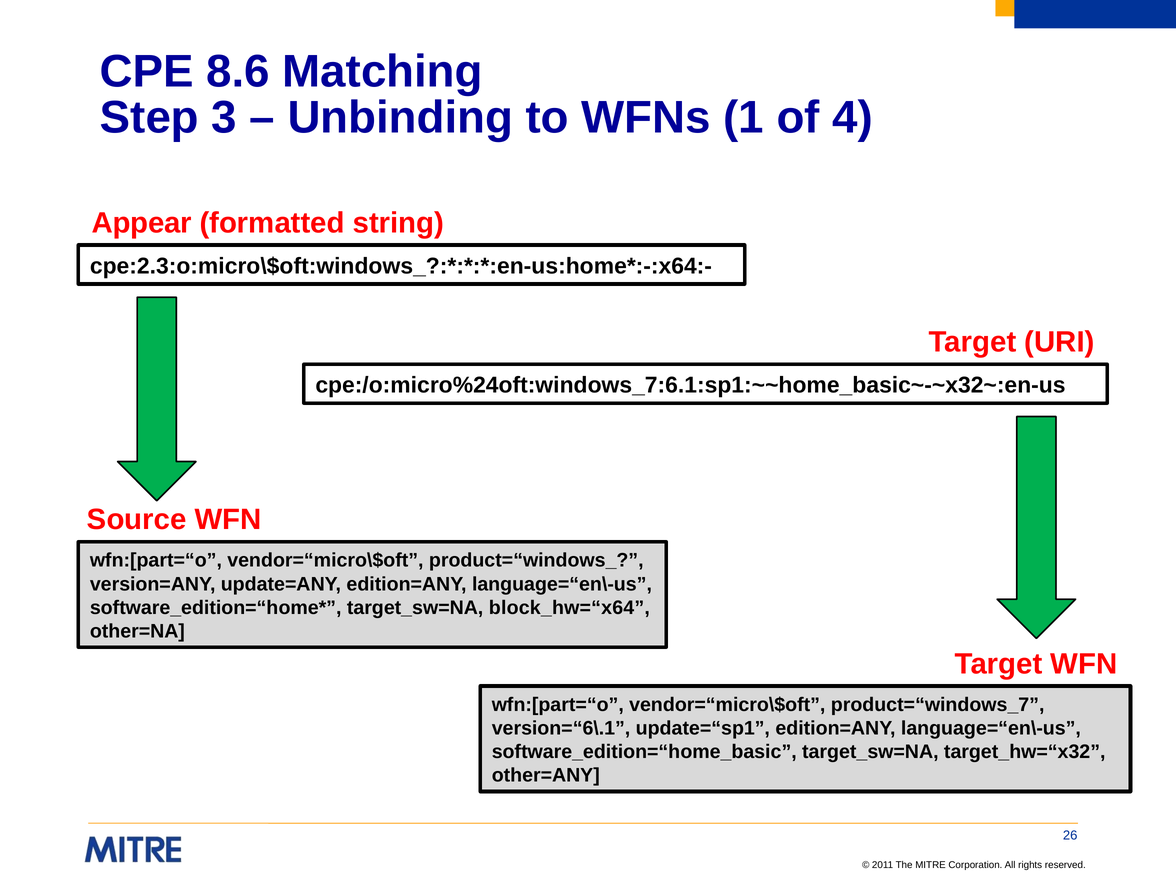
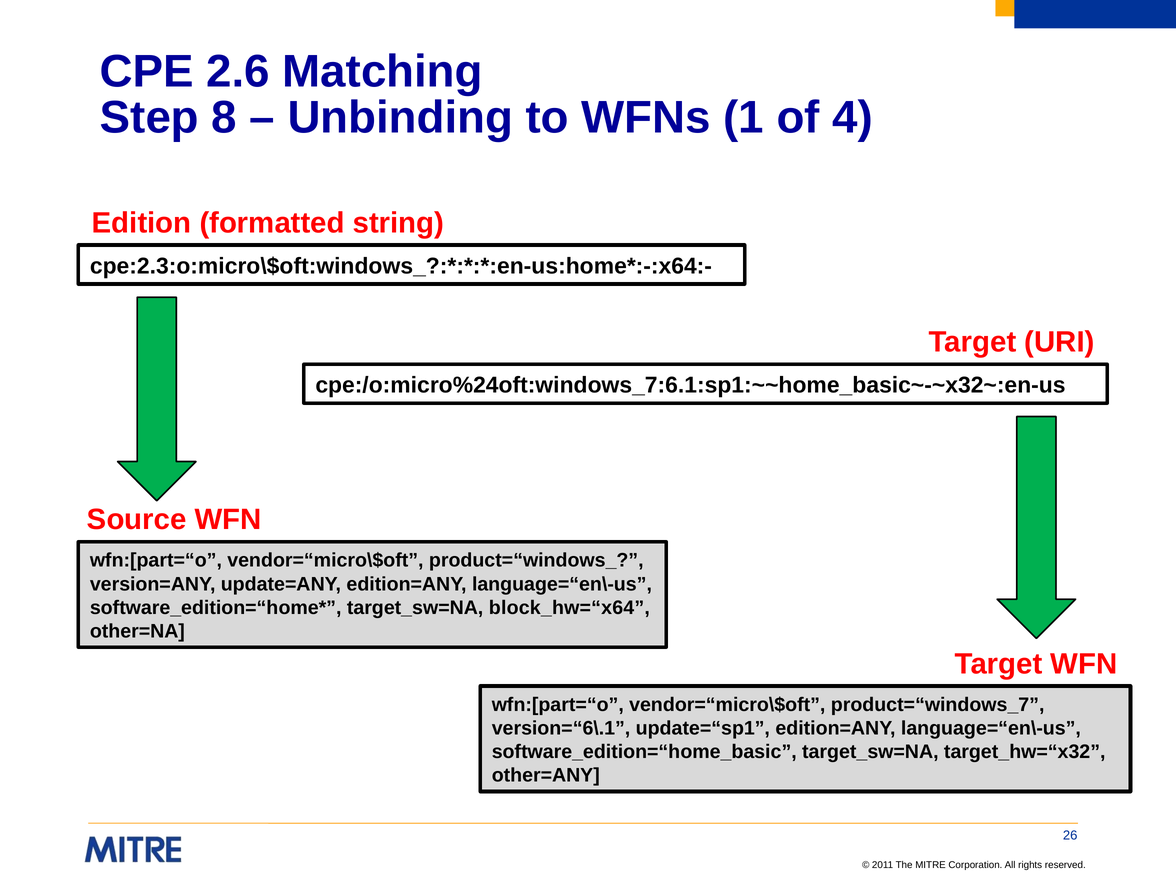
8.6: 8.6 -> 2.6 (238, 72)
3: 3 -> 8 (224, 118)
Appear: Appear -> Edition (142, 223)
